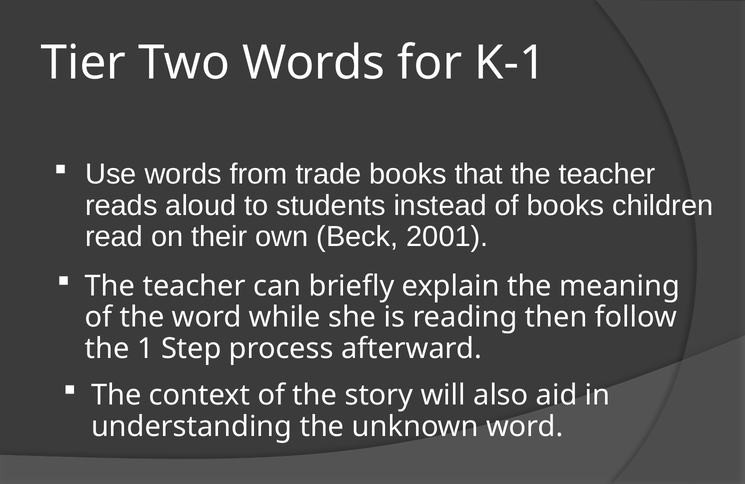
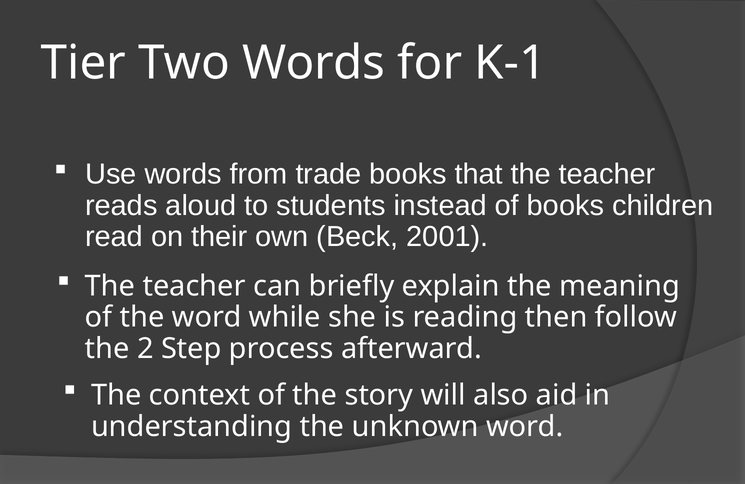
1: 1 -> 2 (145, 349)
